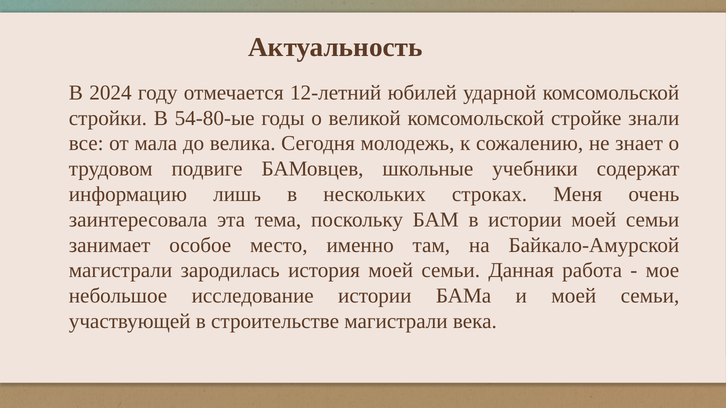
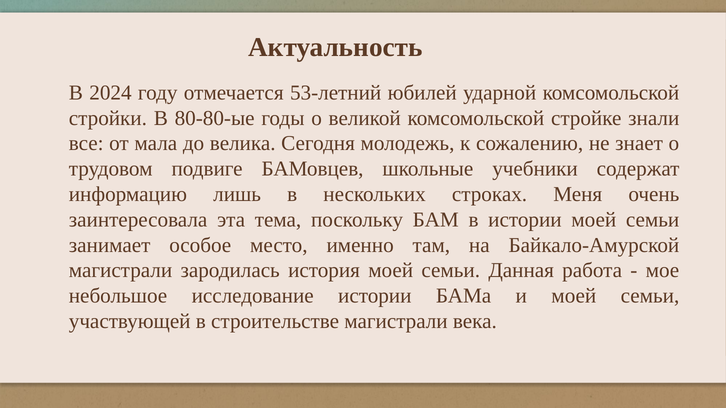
12-летний: 12-летний -> 53-летний (336, 93)
54-80-ые: 54-80-ые -> 80-80-ые (215, 118)
